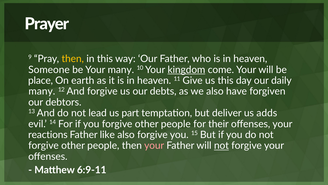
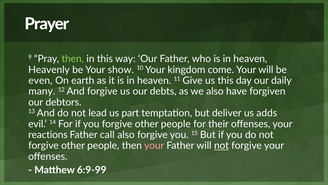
then colour: yellow -> light green (73, 59)
Someone: Someone -> Heavenly (49, 70)
Your many: many -> show (121, 70)
kingdom underline: present -> none (186, 70)
place: place -> even (40, 80)
like: like -> call (107, 134)
6:9-11: 6:9-11 -> 6:9-99 (92, 170)
